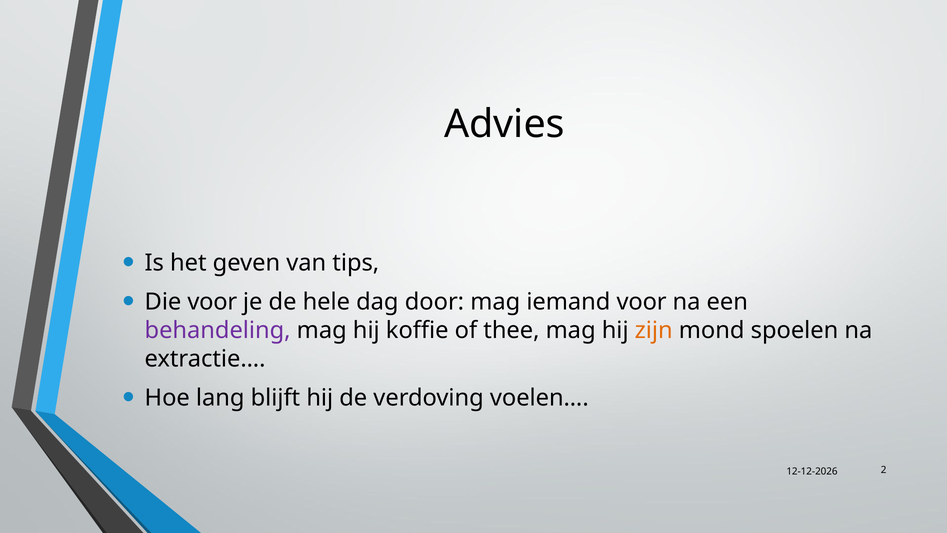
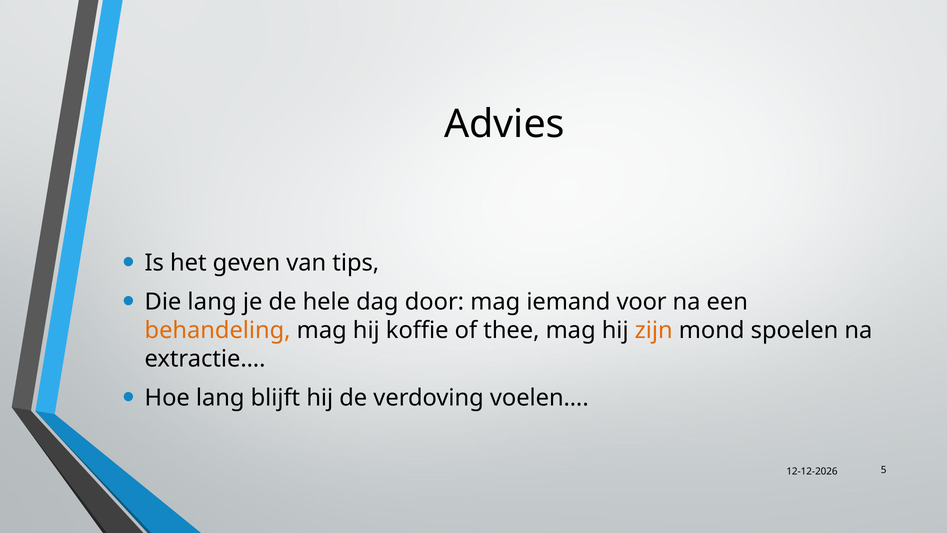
Die voor: voor -> lang (212, 302)
behandeling colour: purple -> orange (218, 330)
2: 2 -> 5 (884, 470)
